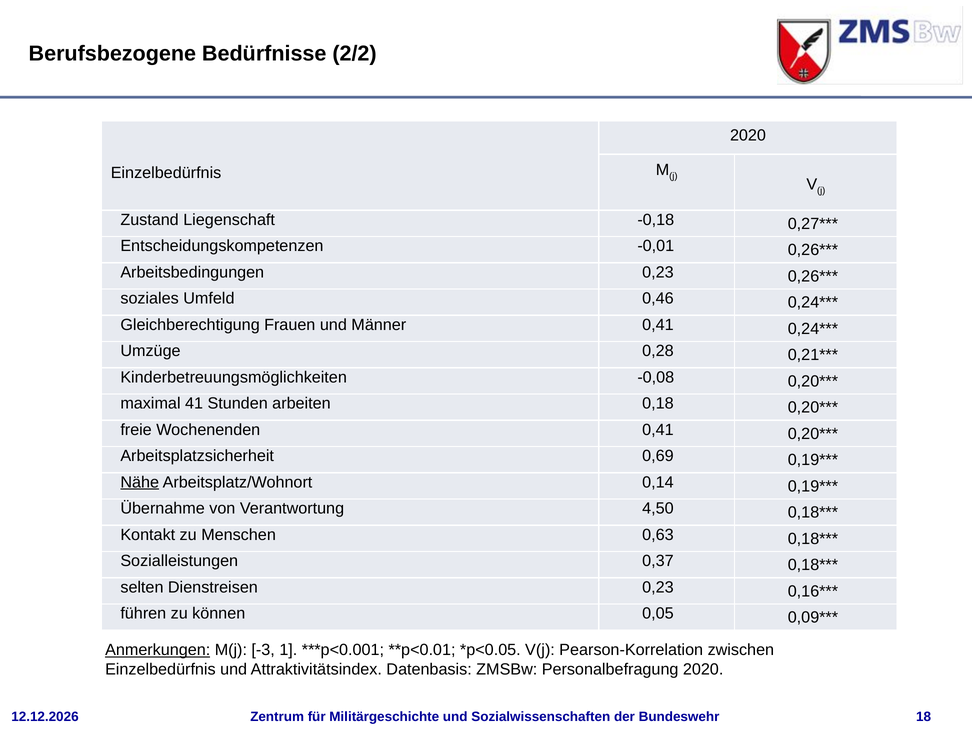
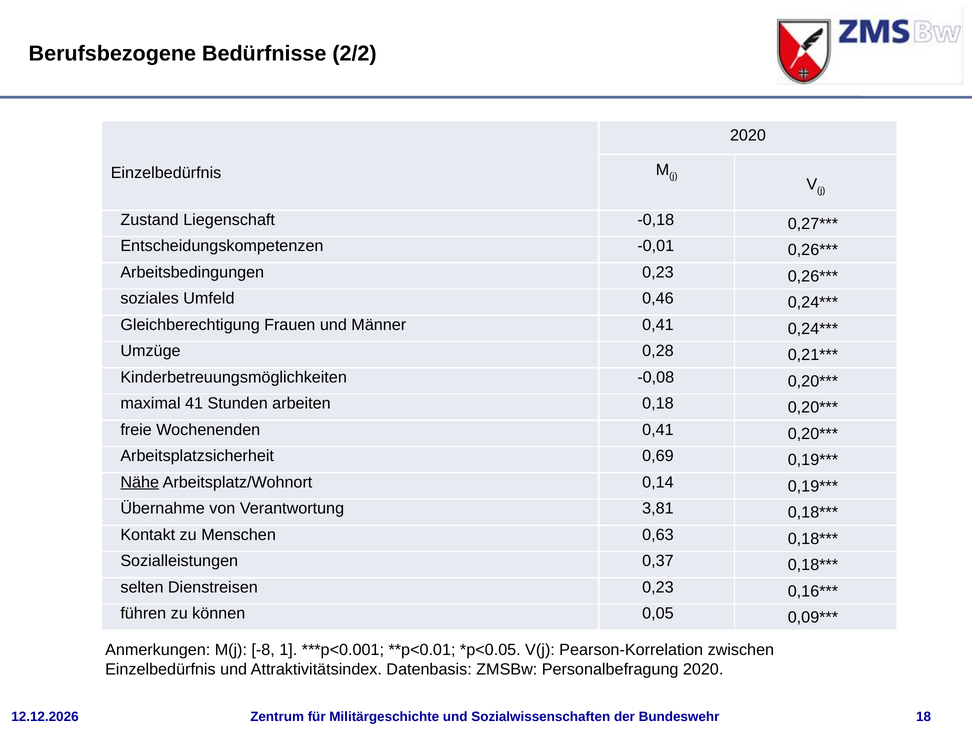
4,50: 4,50 -> 3,81 (658, 508)
Anmerkungen underline: present -> none (158, 650)
-3: -3 -> -8 (263, 650)
